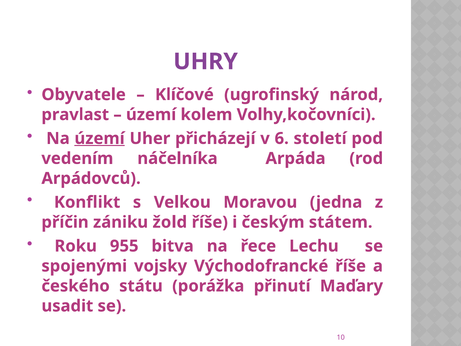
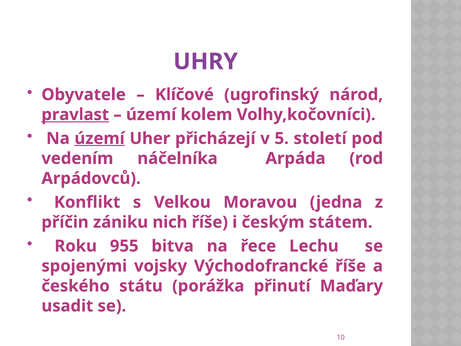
pravlast underline: none -> present (75, 115)
6: 6 -> 5 (282, 138)
žold: žold -> nich (170, 222)
